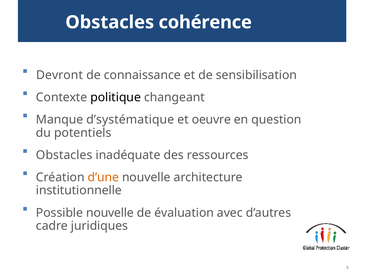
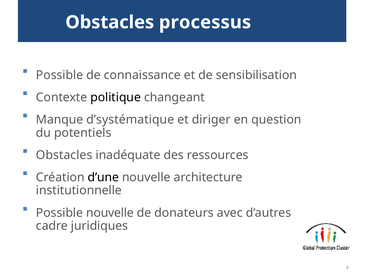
cohérence: cohérence -> processus (205, 22)
Devront: Devront -> Possible (60, 75)
oeuvre: oeuvre -> diriger (211, 120)
d’une colour: orange -> black (103, 177)
évaluation: évaluation -> donateurs (184, 213)
